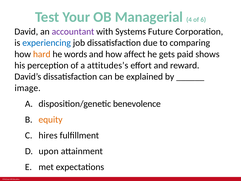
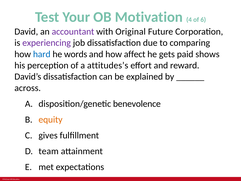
Managerial: Managerial -> Motivation (149, 17)
Systems: Systems -> Original (131, 32)
experiencing colour: blue -> purple (47, 43)
hard colour: orange -> blue (42, 54)
image: image -> across (28, 88)
hires: hires -> gives (48, 135)
upon: upon -> team (49, 151)
